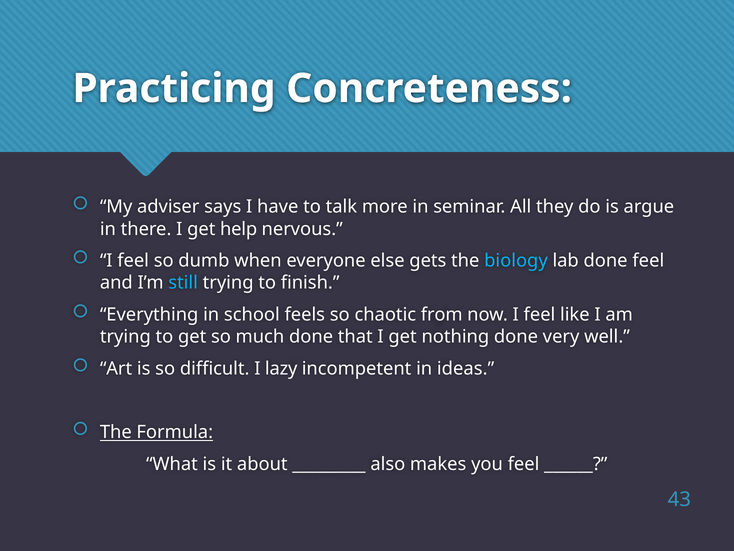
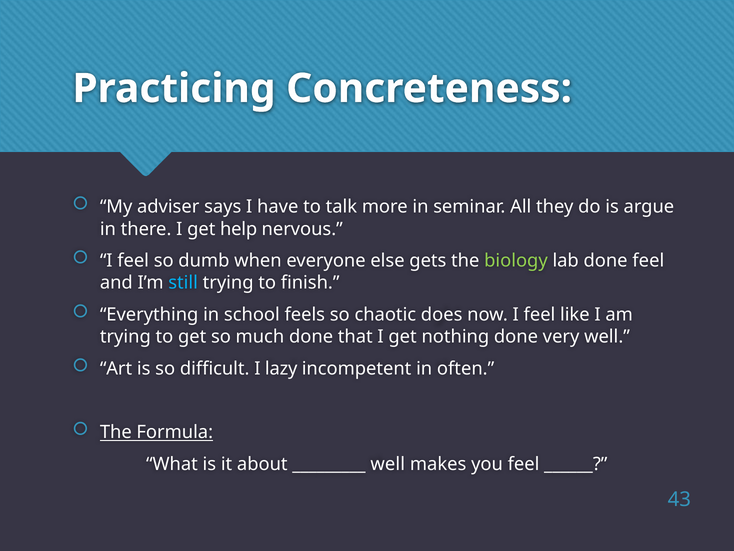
biology colour: light blue -> light green (516, 261)
from: from -> does (442, 314)
ideas: ideas -> often (466, 368)
also: also -> well (388, 464)
